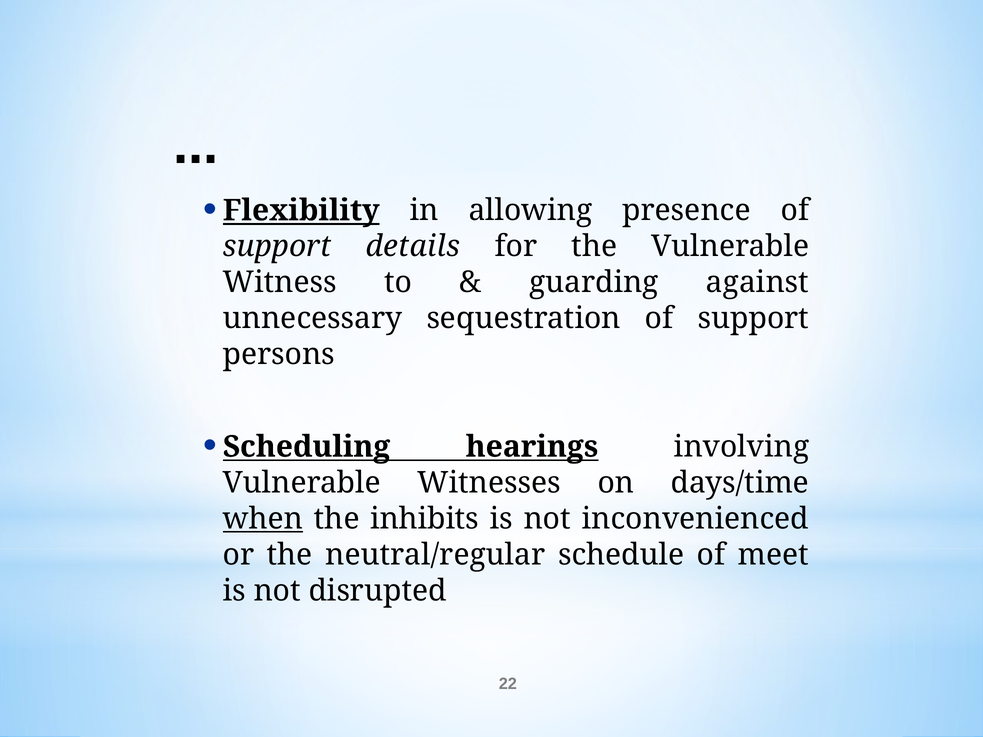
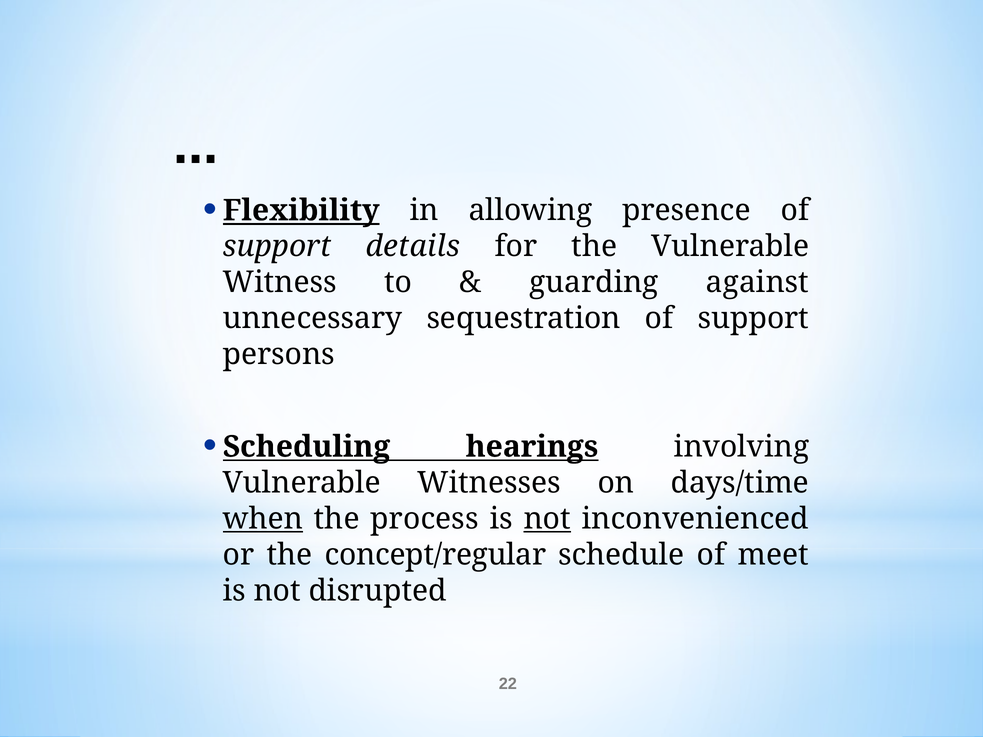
inhibits: inhibits -> process (425, 519)
not underline: none -> present (547, 519)
neutral/regular: neutral/regular -> concept/regular (435, 555)
